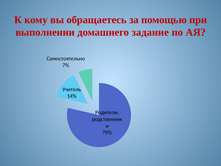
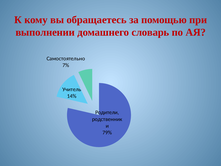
задание: задание -> словарь (150, 32)
